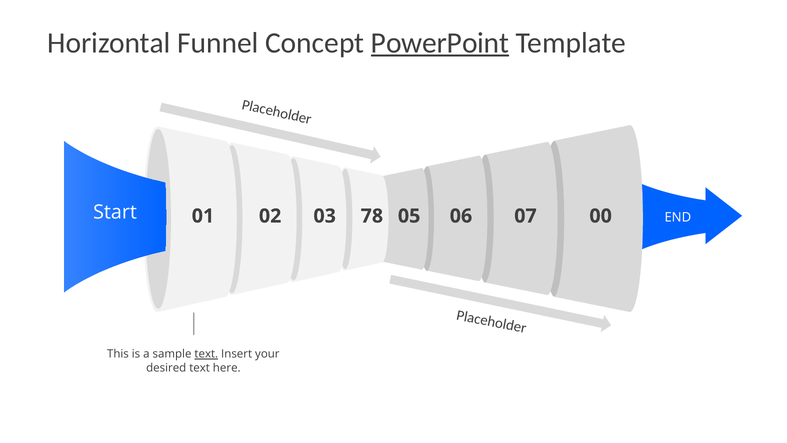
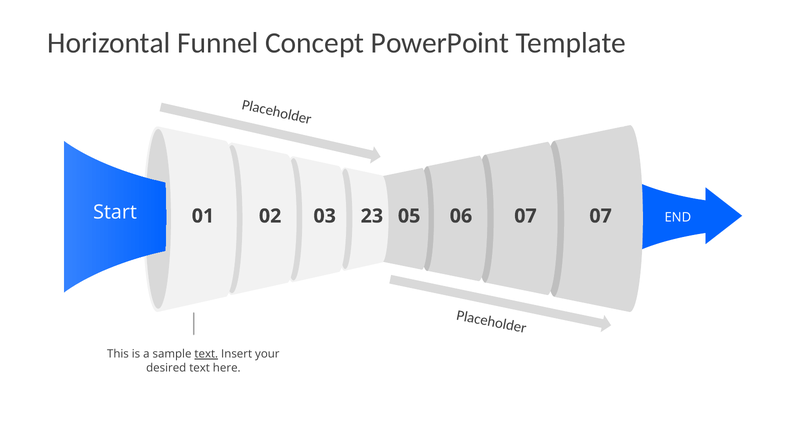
PowerPoint underline: present -> none (440, 43)
78: 78 -> 23 (372, 216)
07 00: 00 -> 07 (601, 216)
